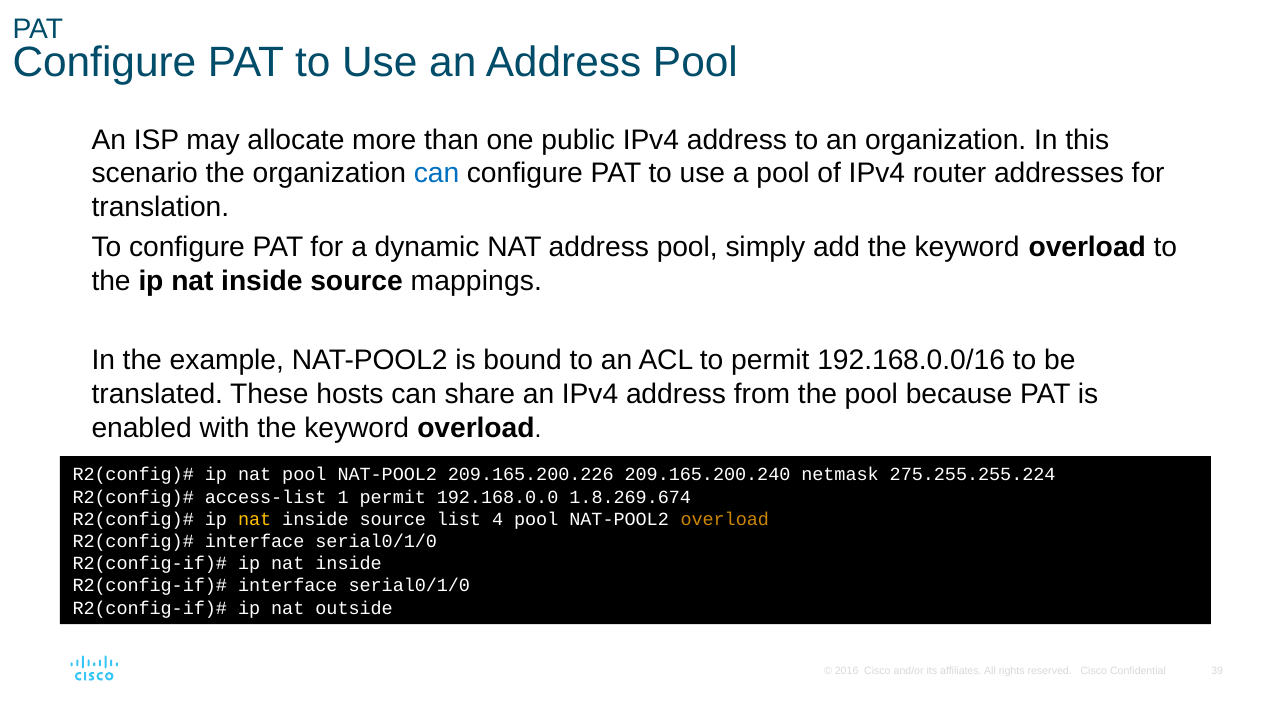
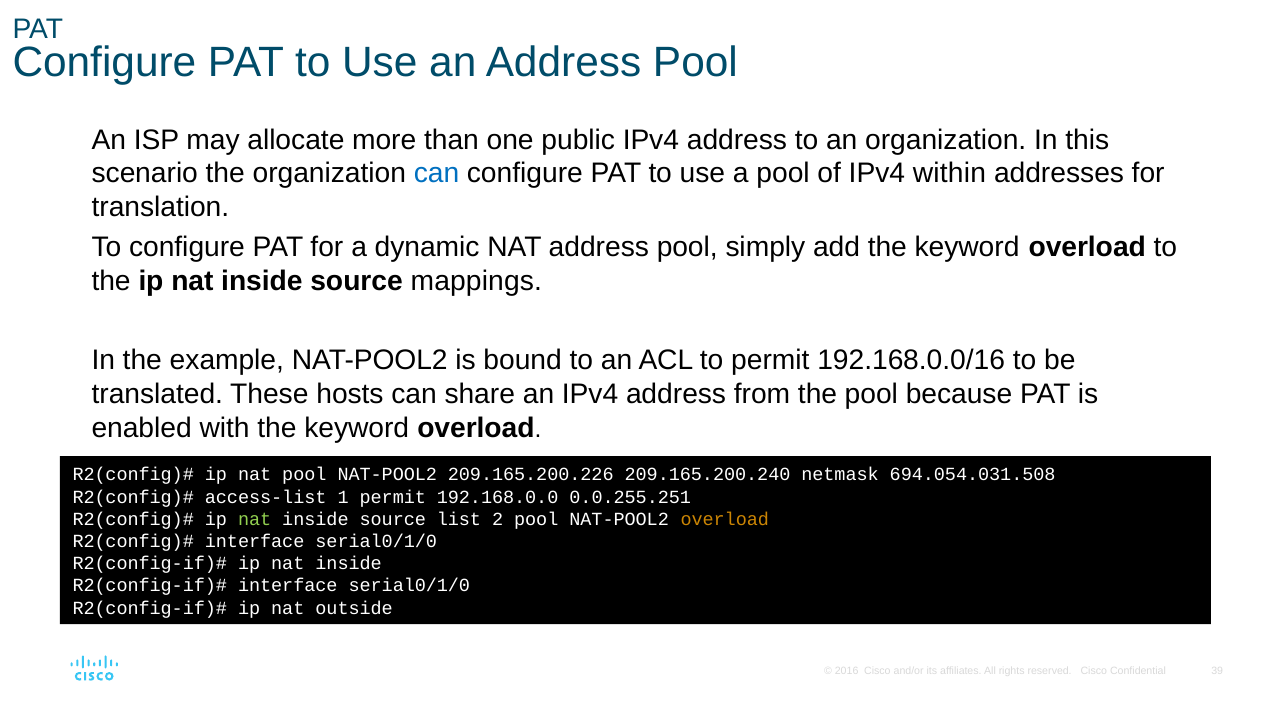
router: router -> within (949, 174)
275.255.255.224: 275.255.255.224 -> 694.054.031.508 (973, 475)
1.8.269.674: 1.8.269.674 -> 0.0.255.251 (630, 497)
nat colour: yellow -> light green (255, 519)
4: 4 -> 2 (498, 519)
